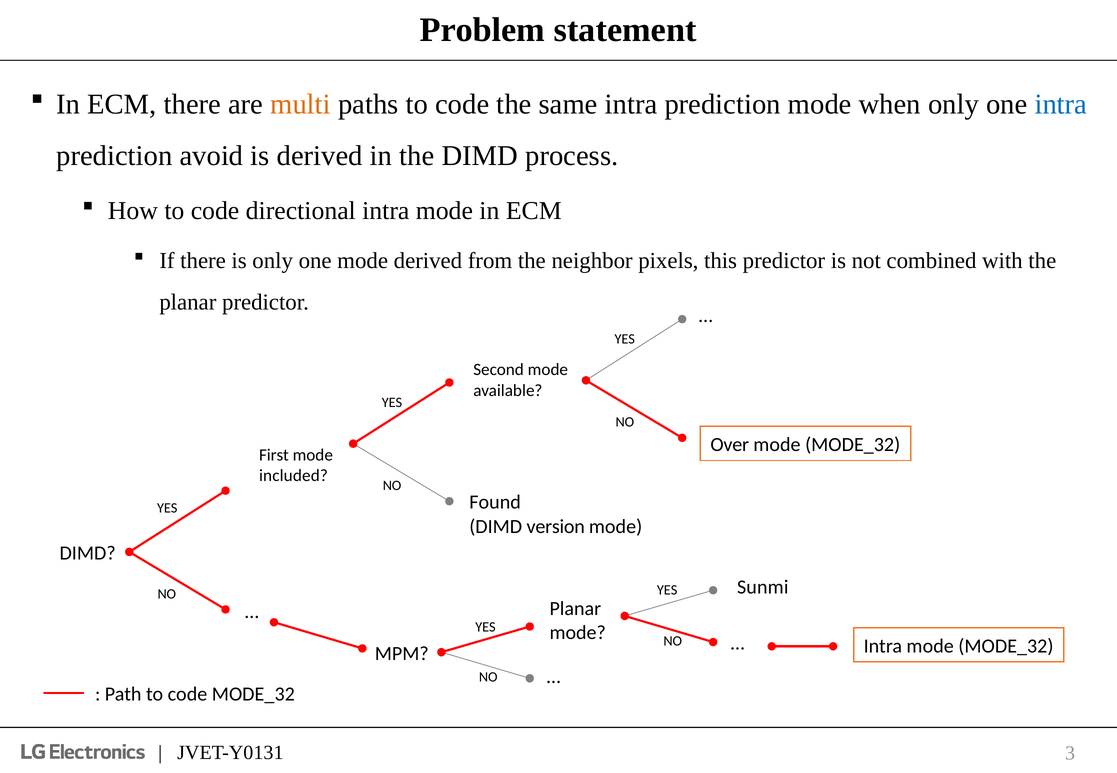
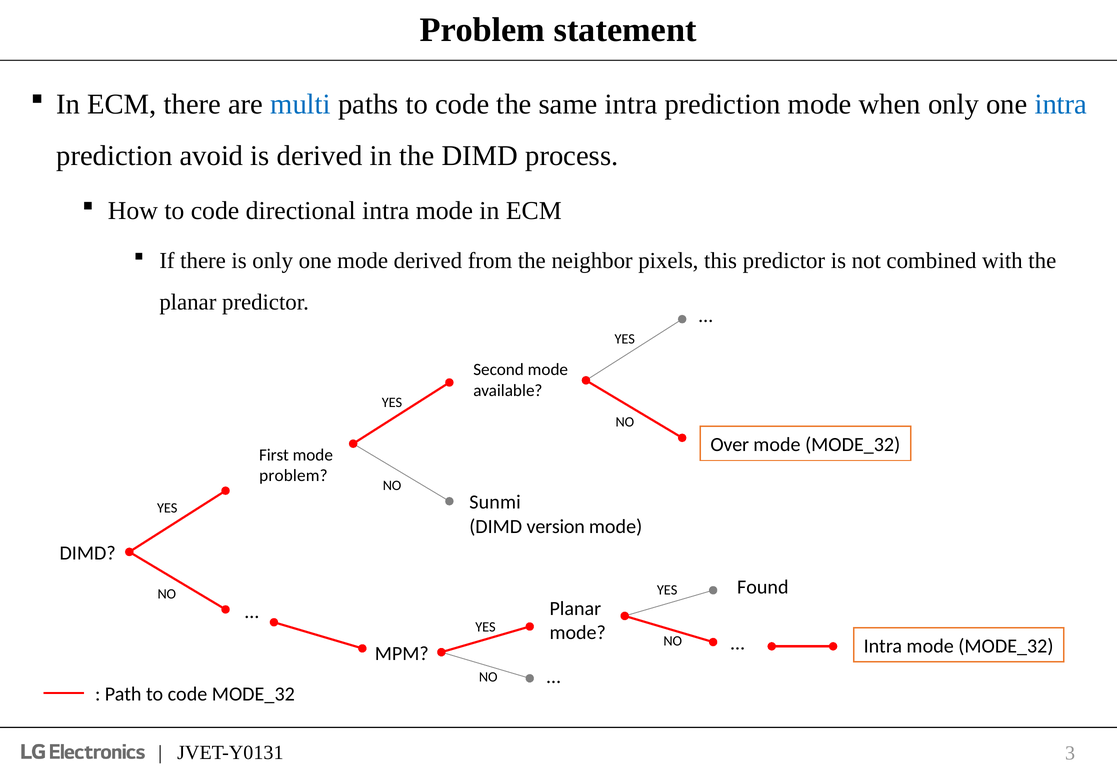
multi colour: orange -> blue (301, 104)
included: included -> problem (293, 476)
Found: Found -> Sunmi (495, 503)
Sunmi: Sunmi -> Found (763, 587)
